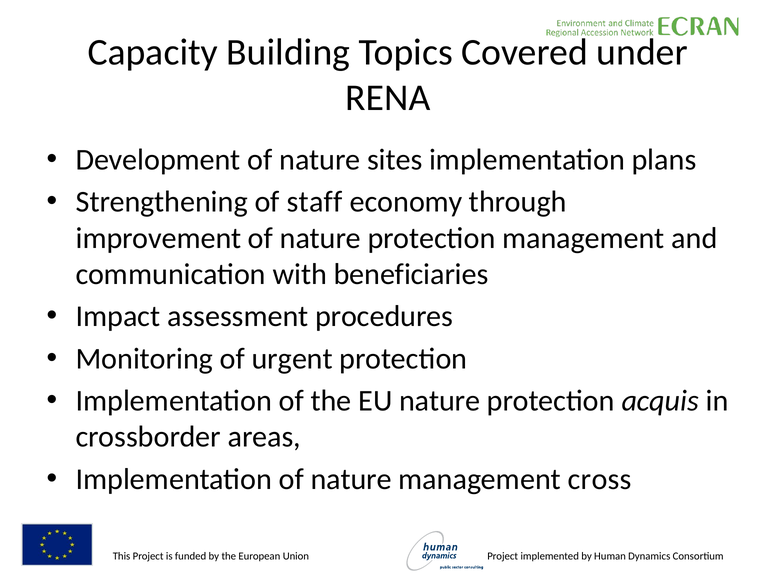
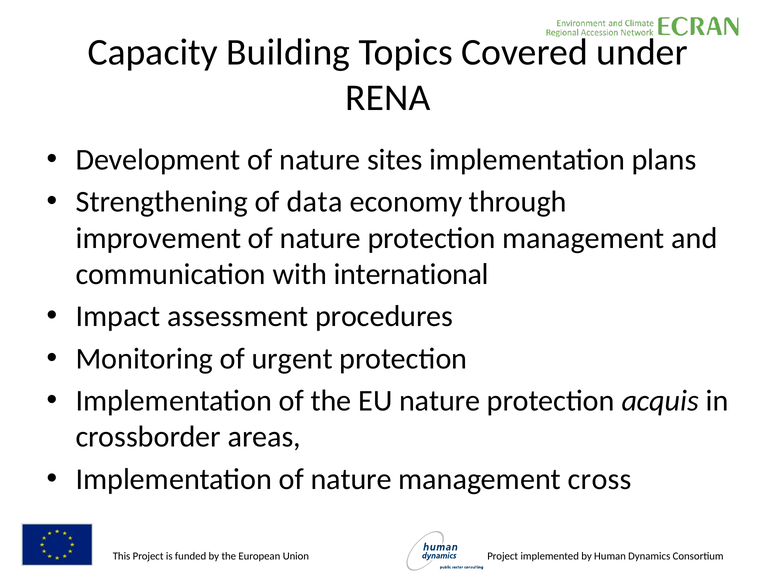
staff: staff -> data (315, 202)
beneficiaries: beneficiaries -> international (411, 274)
